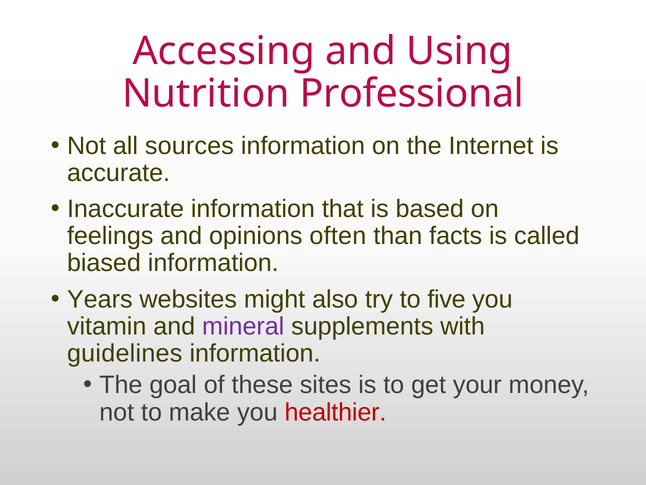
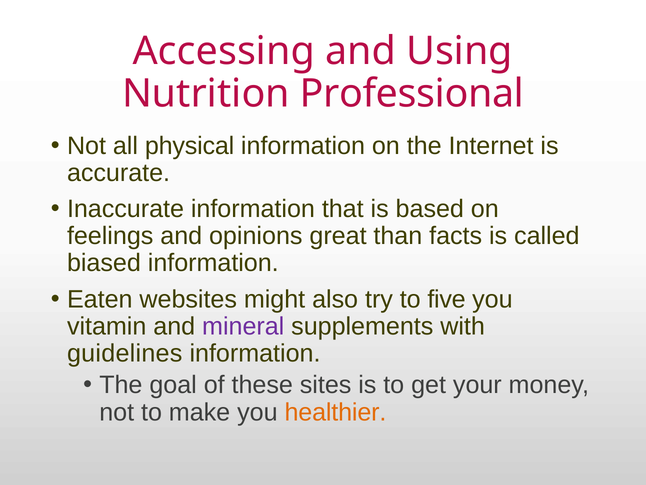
sources: sources -> physical (190, 146)
often: often -> great (338, 236)
Years: Years -> Eaten (100, 299)
healthier colour: red -> orange (335, 412)
